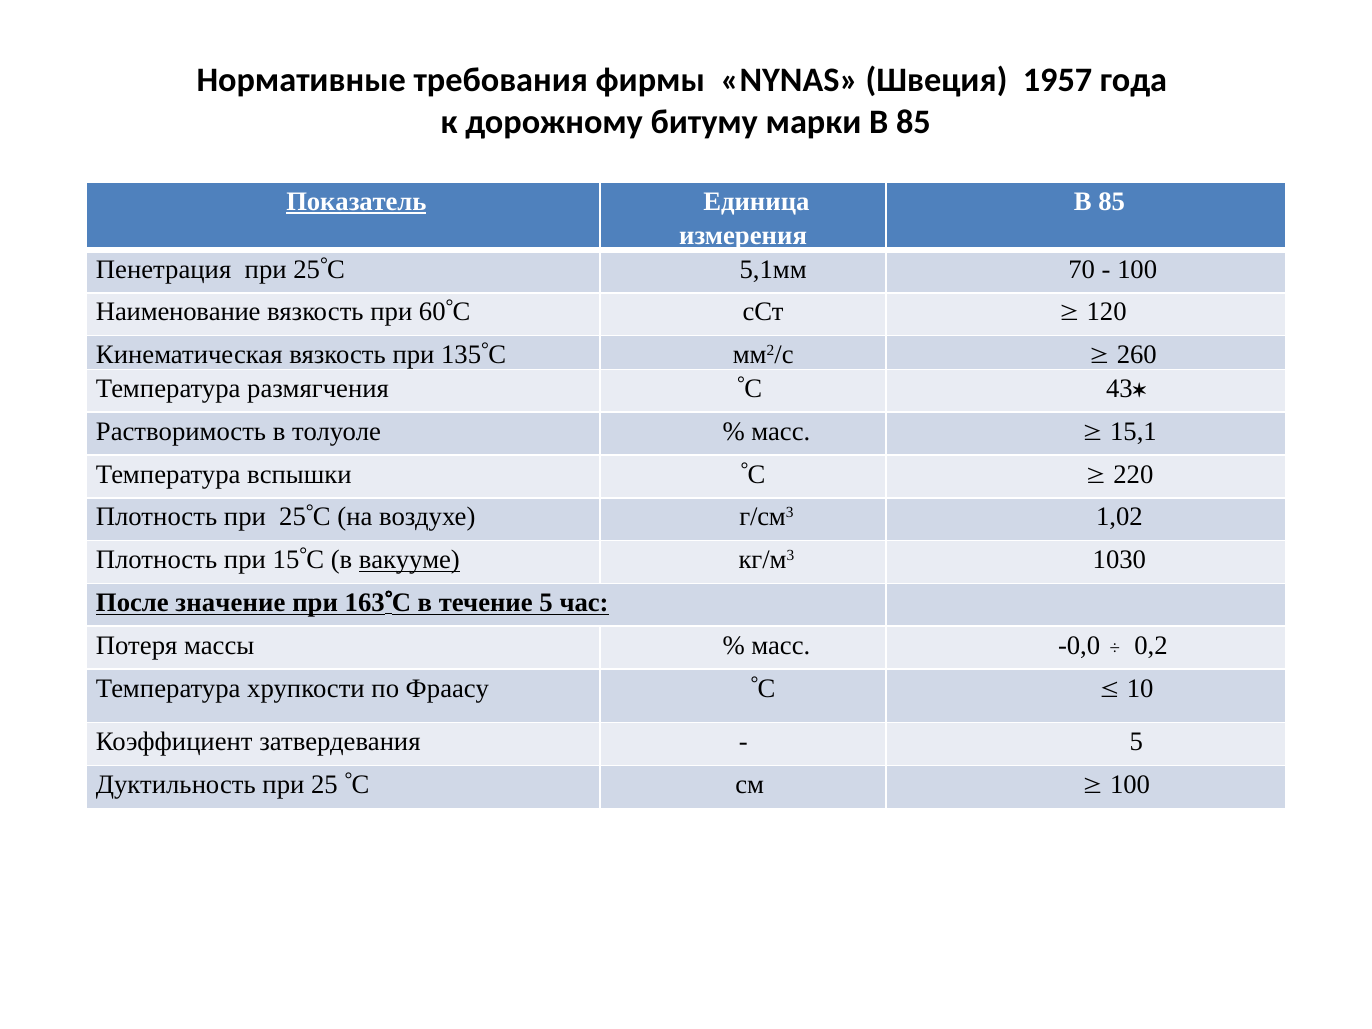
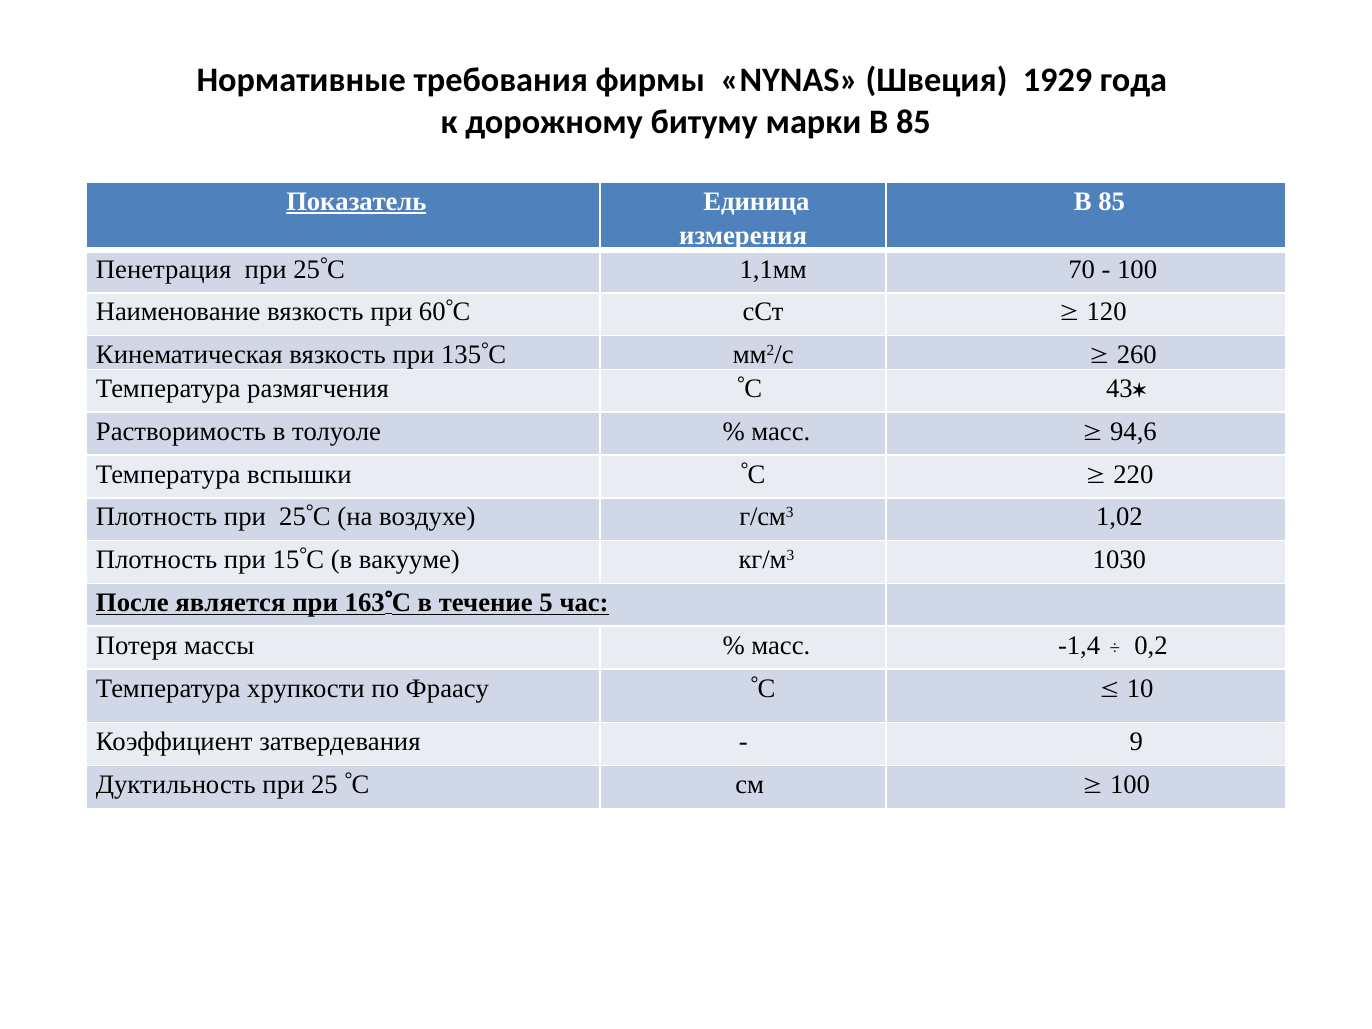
1957: 1957 -> 1929 (1058, 80)
5,1мм: 5,1мм -> 1,1мм (773, 269)
15,1: 15,1 -> 94,6 (1133, 431)
вакууме underline: present -> none (409, 560)
значение: значение -> является (231, 603)
-0,0: -0,0 -> -1,4 (1079, 646)
5: 5 -> 9 (1136, 742)
